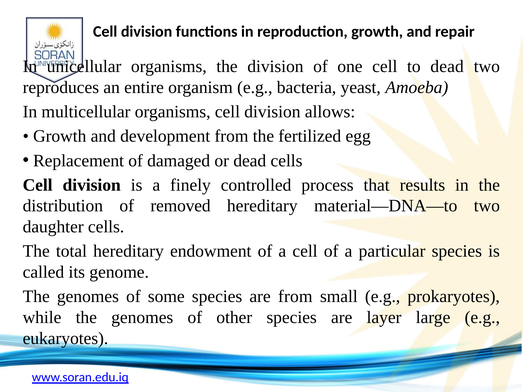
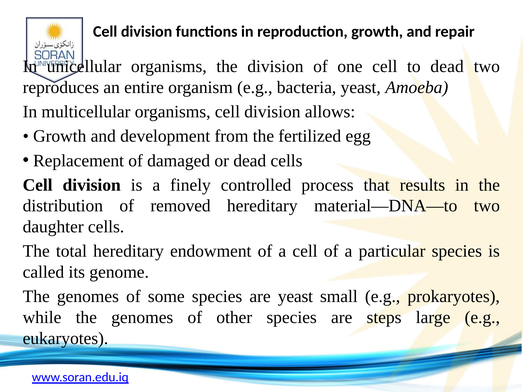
are from: from -> yeast (295, 297)
layer: layer -> steps (384, 318)
